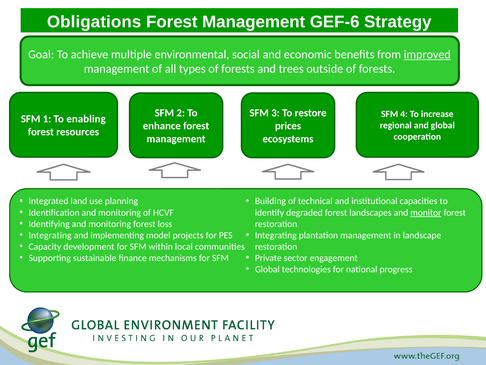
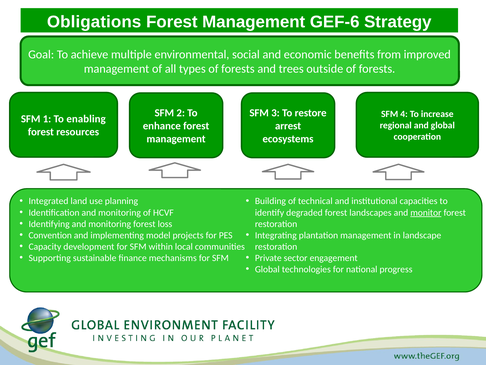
improved underline: present -> none (427, 54)
prices: prices -> arrest (288, 126)
Integrating: Integrating -> Convention (50, 235)
